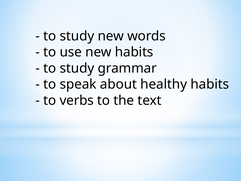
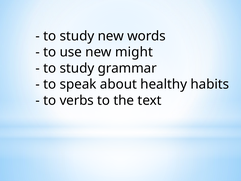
new habits: habits -> might (134, 52)
